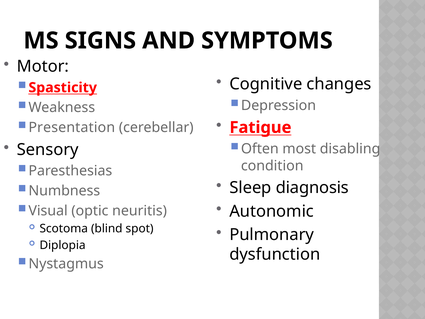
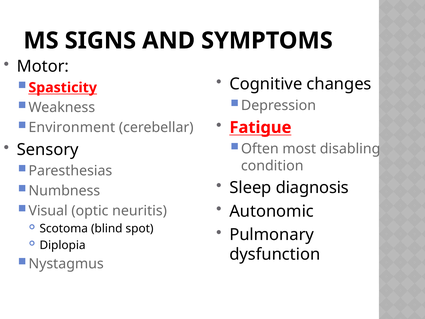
Presentation: Presentation -> Environment (72, 127)
